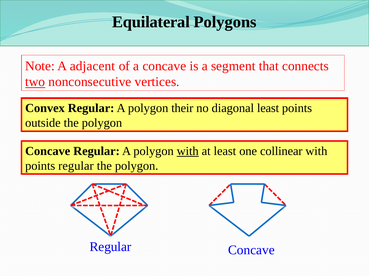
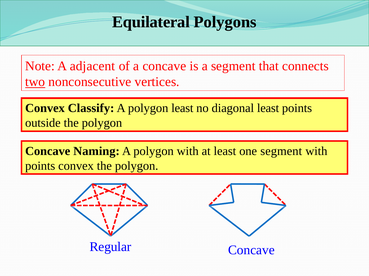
Convex Regular: Regular -> Classify (91, 108)
polygon their: their -> least (182, 108)
Concave Regular: Regular -> Naming (96, 152)
with underline: present -> none (188, 152)
one collinear: collinear -> segment (281, 152)
points regular: regular -> convex (76, 166)
